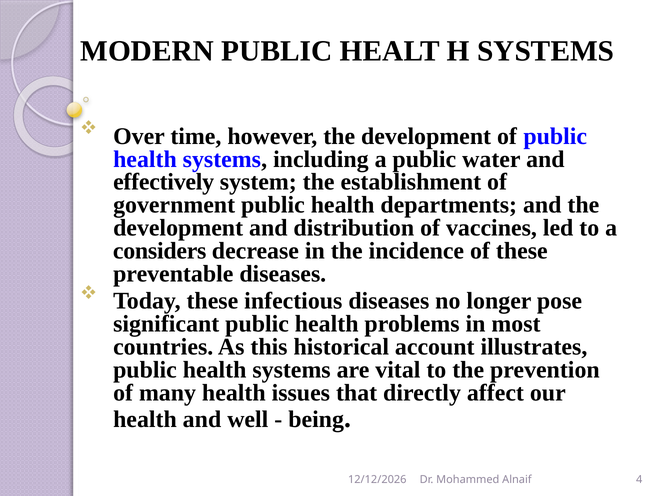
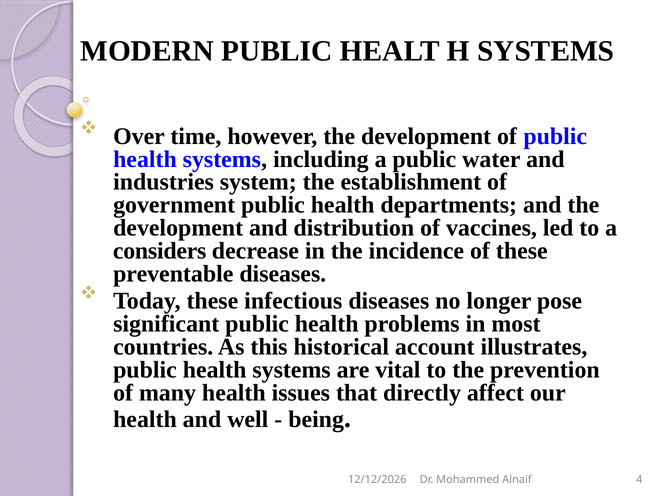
effectively: effectively -> industries (164, 182)
